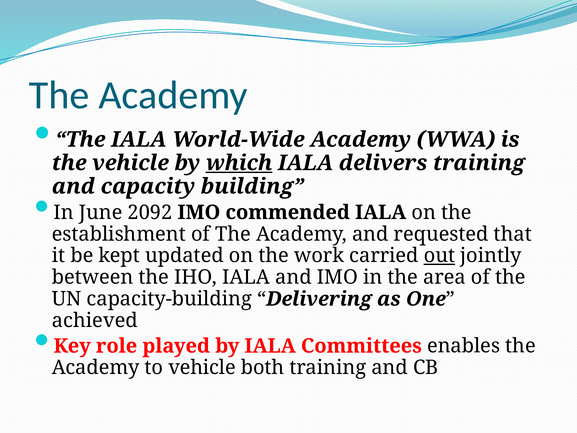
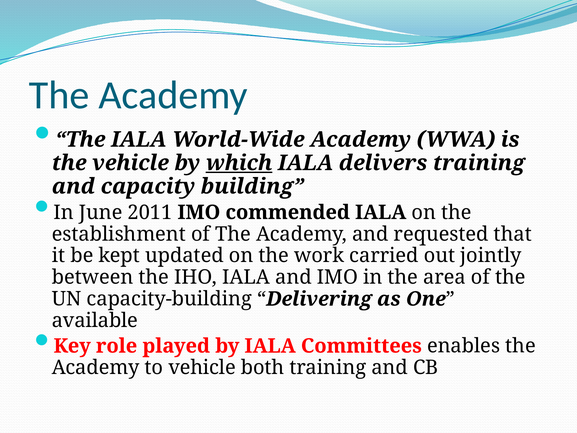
2092: 2092 -> 2011 (150, 212)
out underline: present -> none (439, 256)
achieved: achieved -> available (95, 320)
